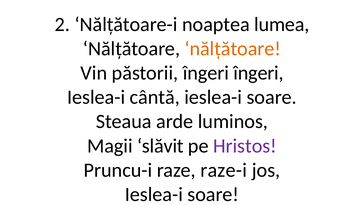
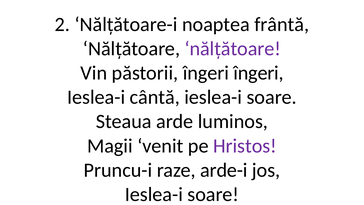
lumea: lumea -> frântă (282, 24)
nălțătoare colour: orange -> purple (233, 49)
slăvit: slăvit -> venit (160, 146)
raze-i: raze-i -> arde-i (224, 170)
